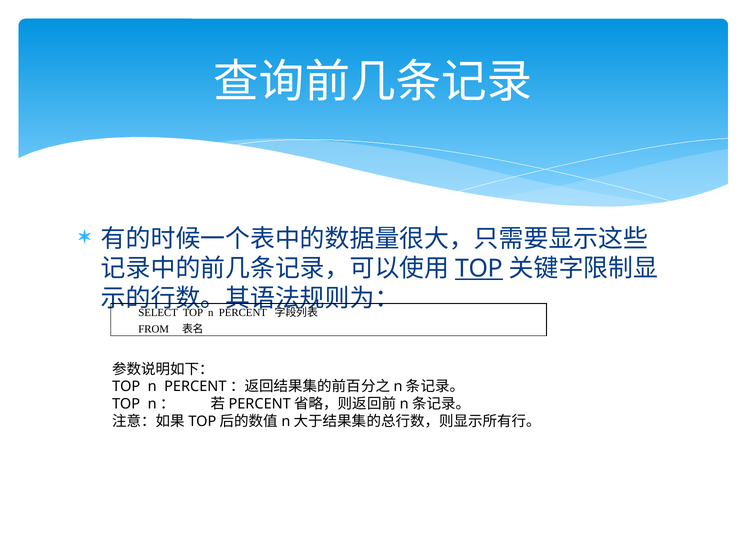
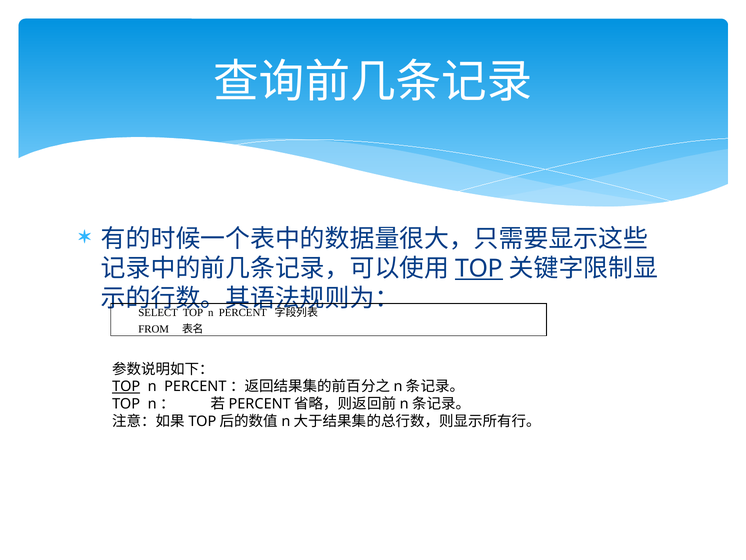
TOP underline: none -> present (126, 386)
